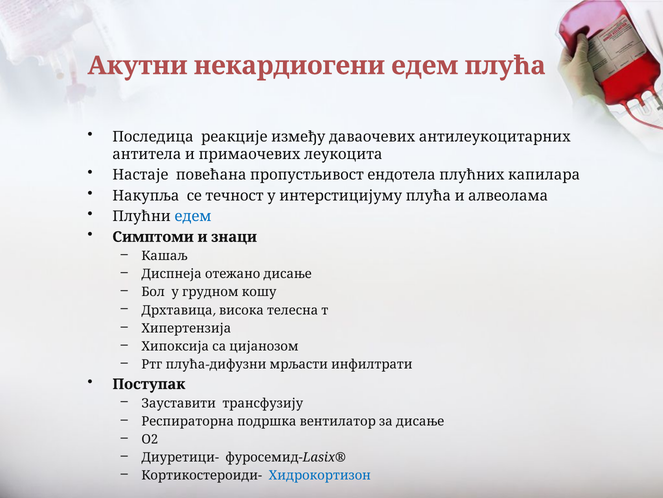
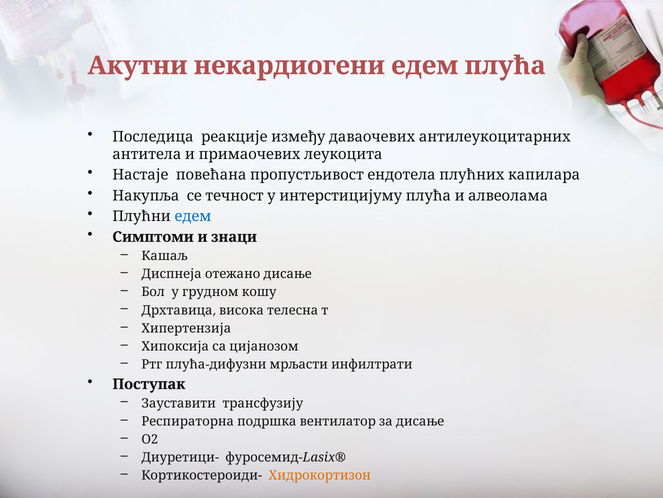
Хидрокортизон colour: blue -> orange (320, 475)
